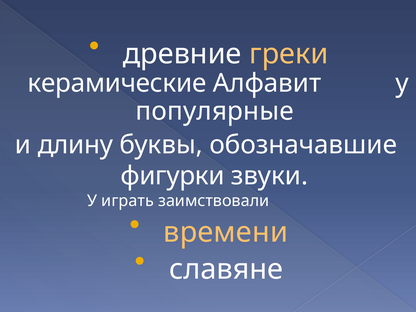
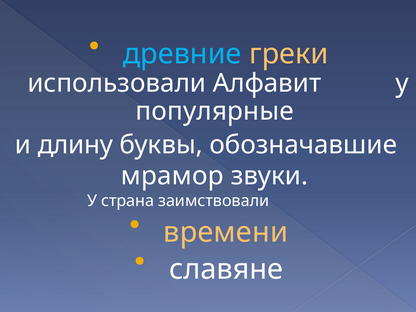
древние colour: white -> light blue (182, 54)
керамические: керамические -> использовали (117, 83)
фигурки: фигурки -> мрамор (172, 176)
играть: играть -> страна (128, 201)
